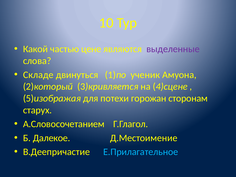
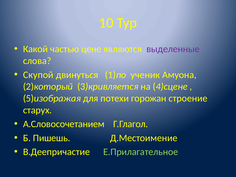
Складе: Складе -> Скупой (38, 75)
сторонам: сторонам -> строение (188, 98)
Далекое: Далекое -> Пишешь (52, 138)
Е.Прилагательное colour: light blue -> light green (141, 152)
